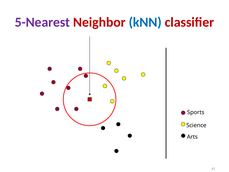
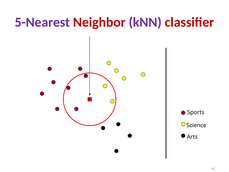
kNN colour: blue -> purple (145, 22)
